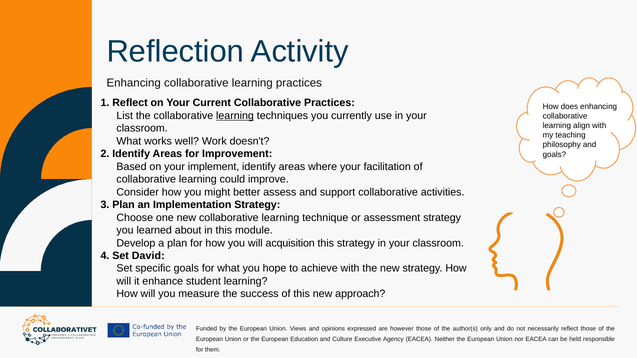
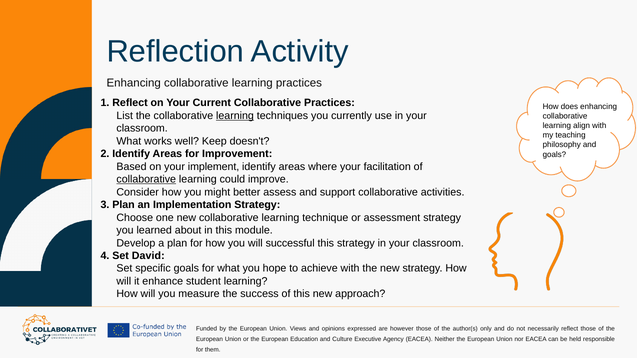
Work: Work -> Keep (214, 141)
collaborative underline: none -> present (146, 180)
acquisition: acquisition -> successful (290, 243)
